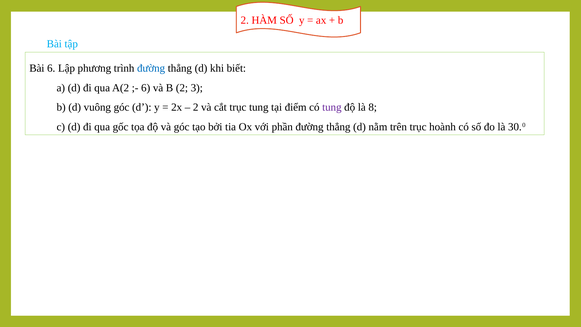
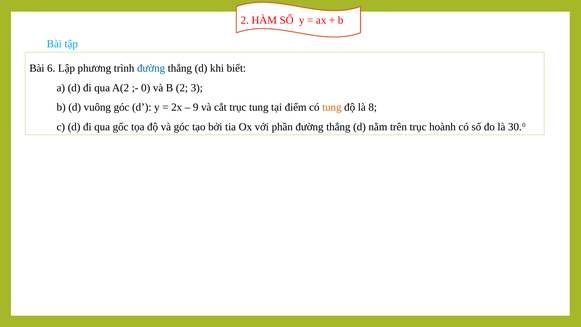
6: 6 -> 0 (146, 88)
2: 2 -> 9 (196, 107)
tung colour: purple -> orange (332, 107)
